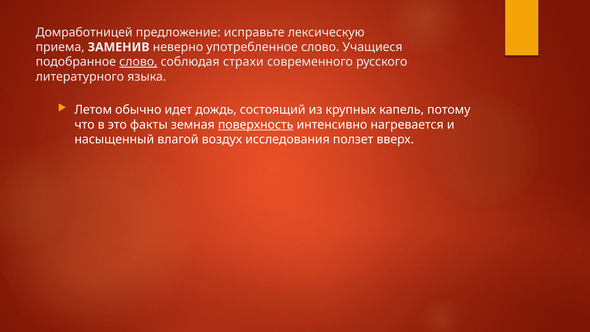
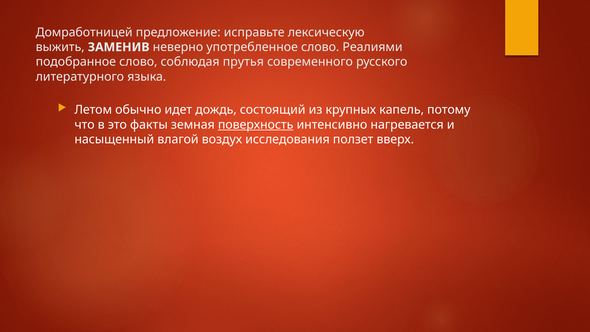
приема: приема -> выжить (60, 47)
Учащиеся: Учащиеся -> Реалиями (373, 47)
слово underline: present -> none (138, 62)
страхи: страхи -> прутья (243, 62)
